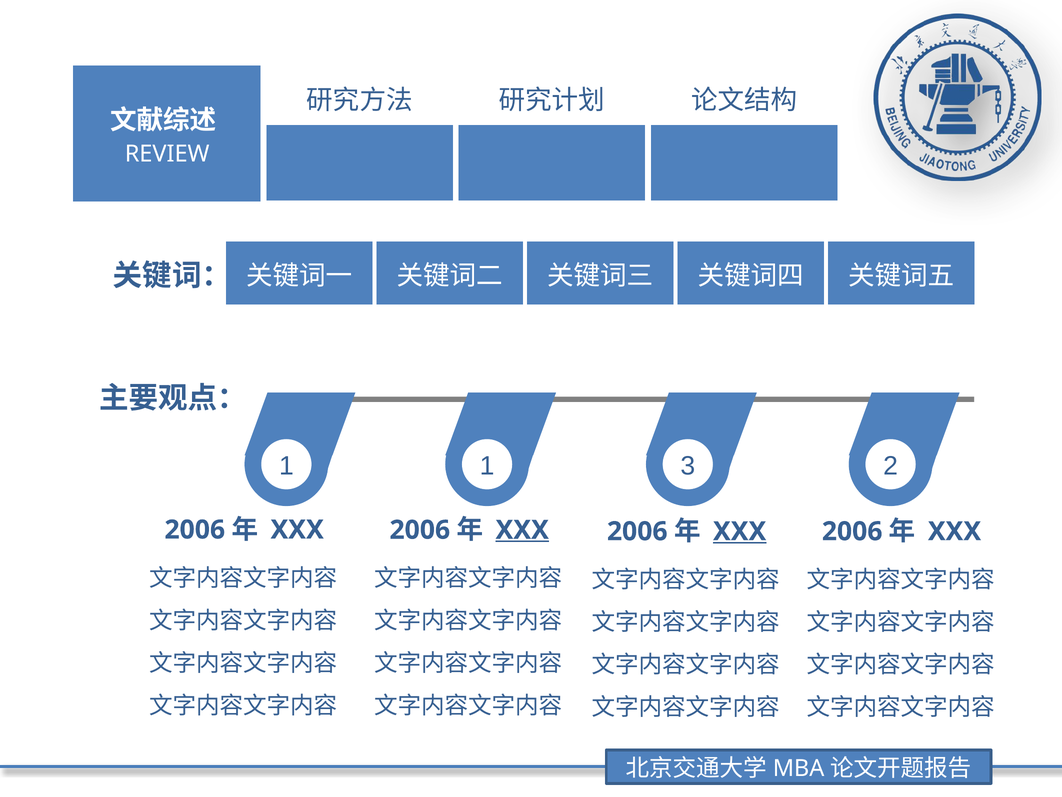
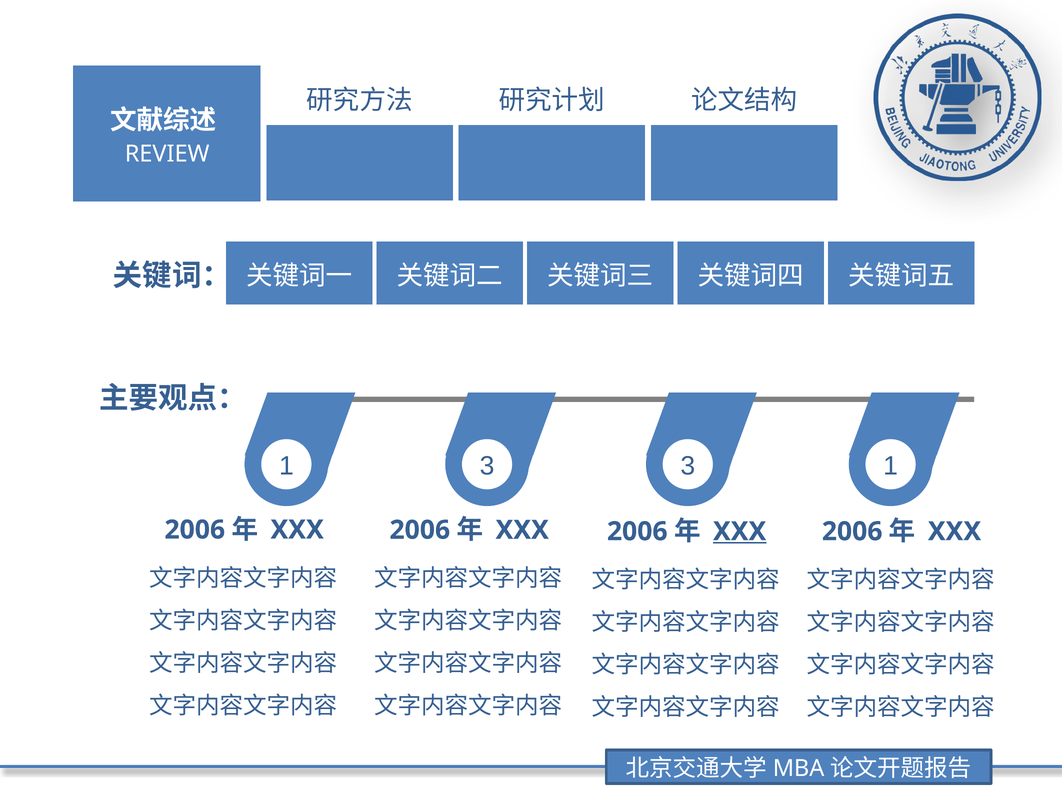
1 1: 1 -> 3 (487, 466)
3 2: 2 -> 1 (891, 466)
XXX underline: present -> none (522, 530)
